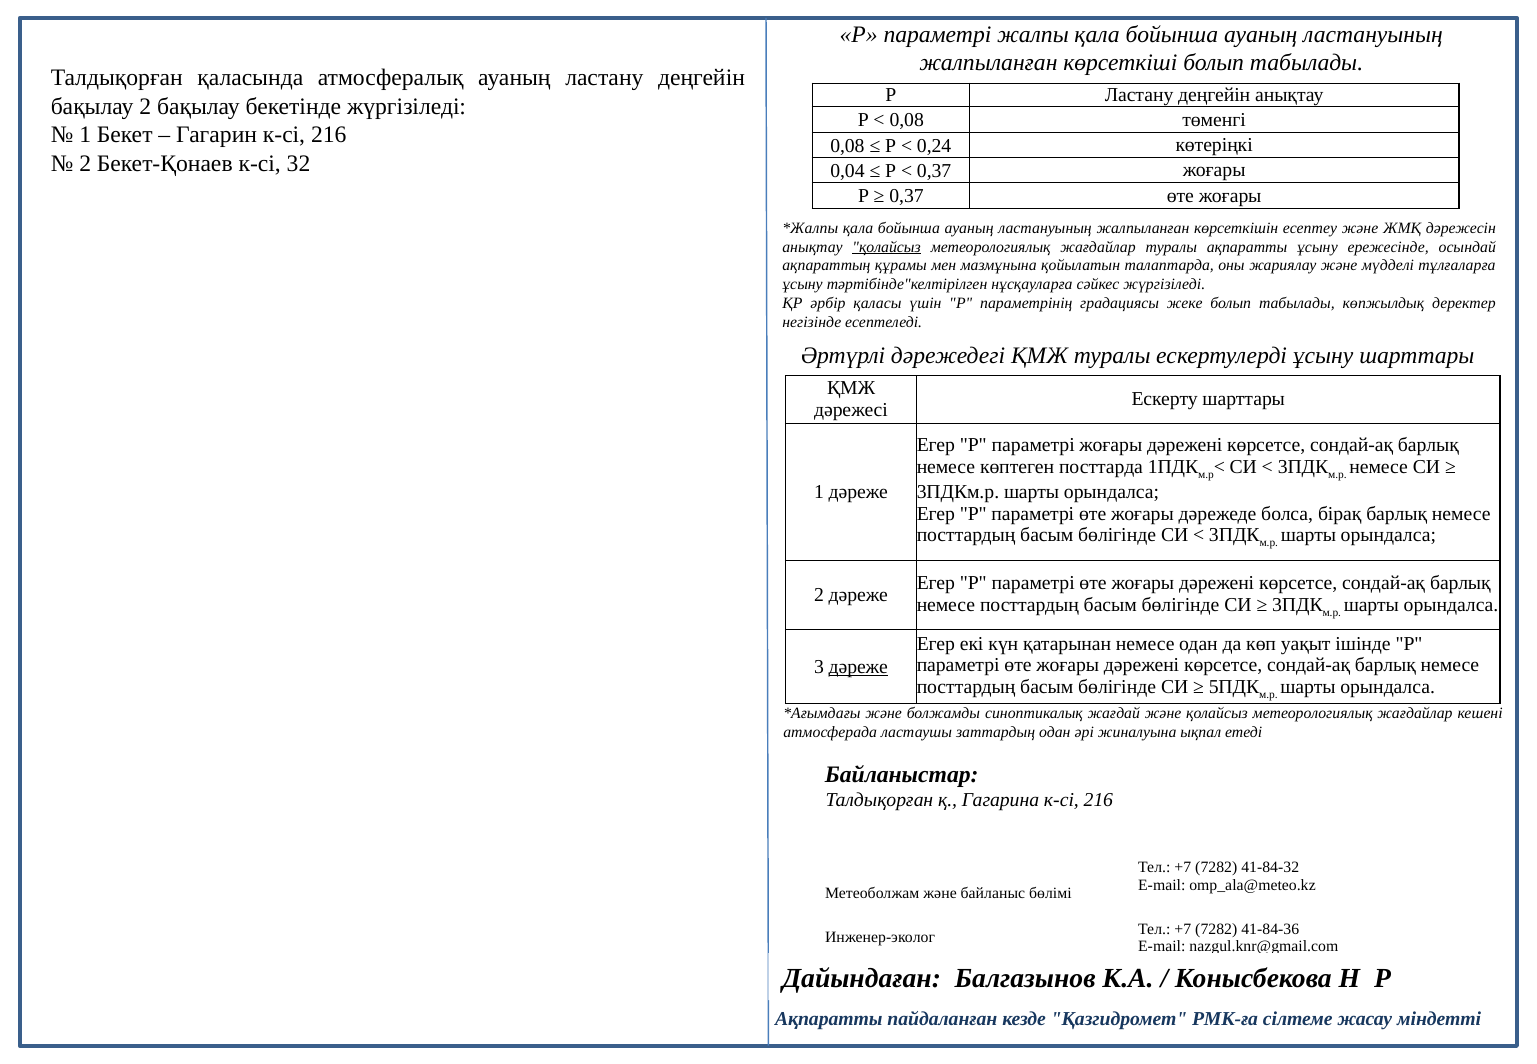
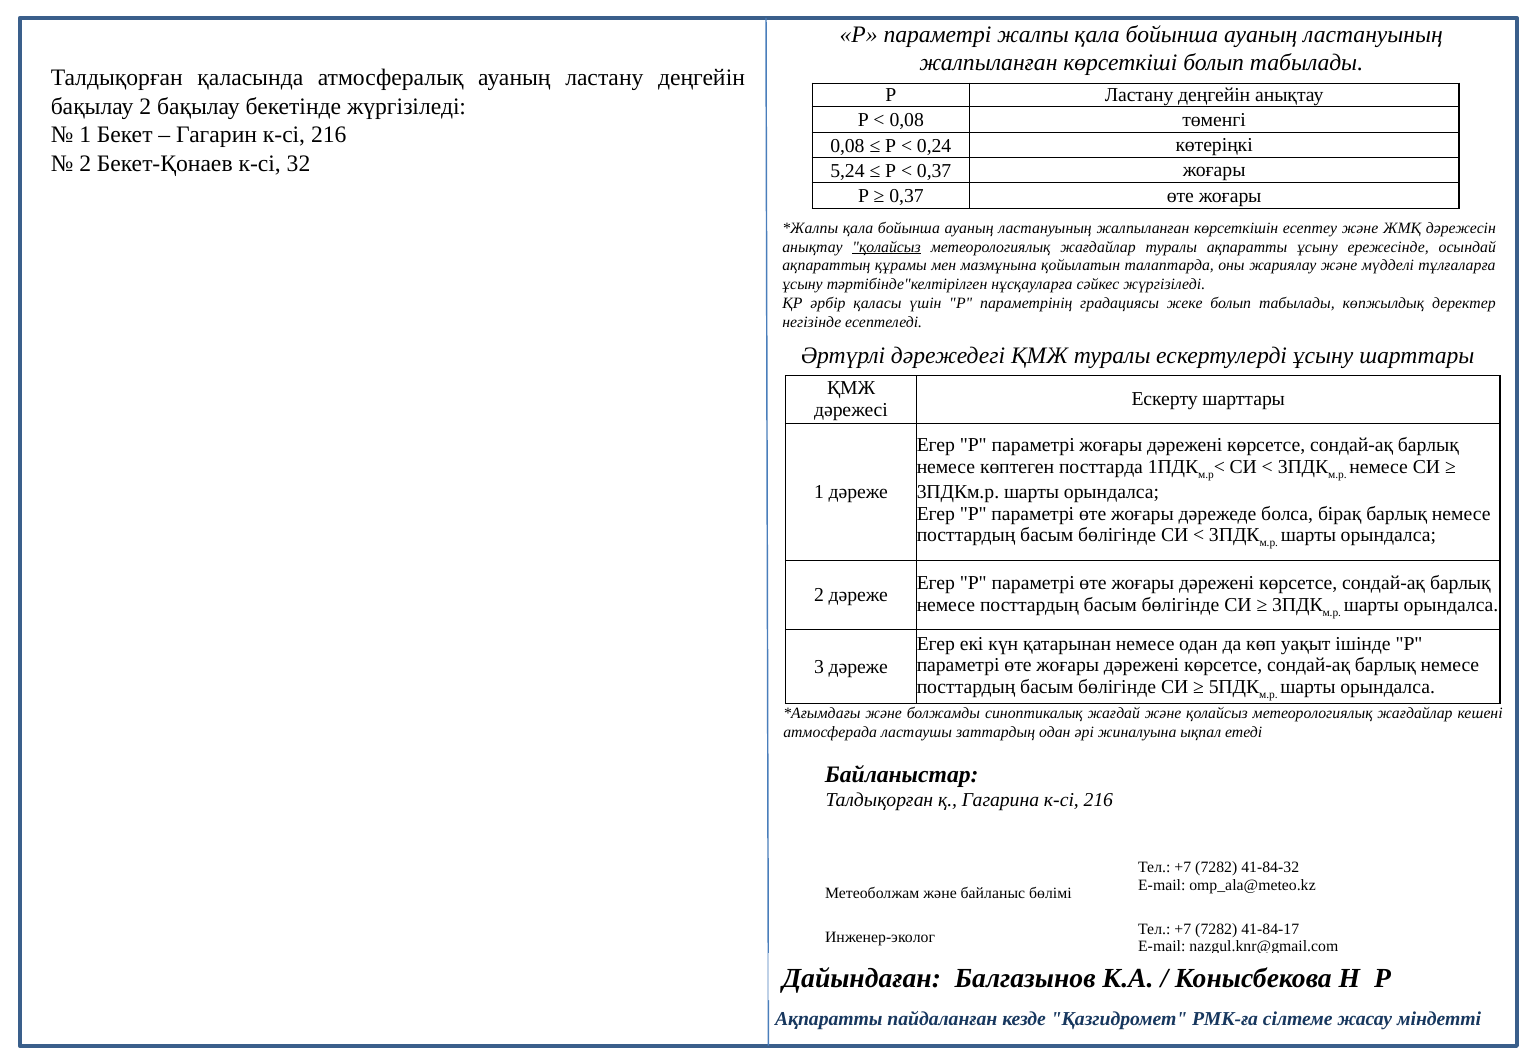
0,04: 0,04 -> 5,24 (848, 171)
дәреже underline: present -> none (858, 667)
41-84-36: 41-84-36 -> 41-84-17 (1270, 929)
